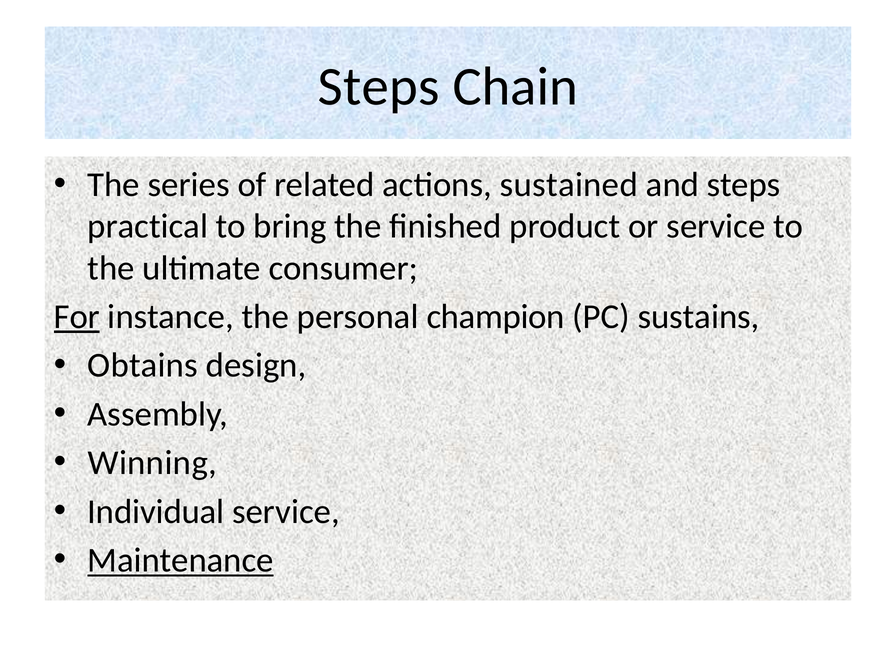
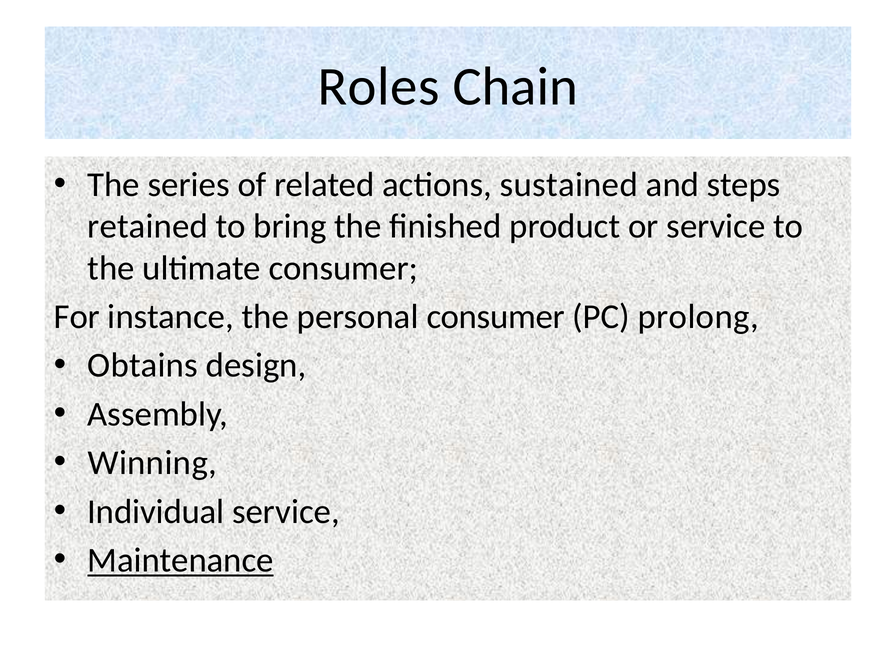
Steps: Steps -> Roles (379, 87)
practical: practical -> retained (148, 226)
For underline: present -> none (77, 317)
personal champion: champion -> consumer (496, 317)
sustains: sustains -> prolong (698, 317)
